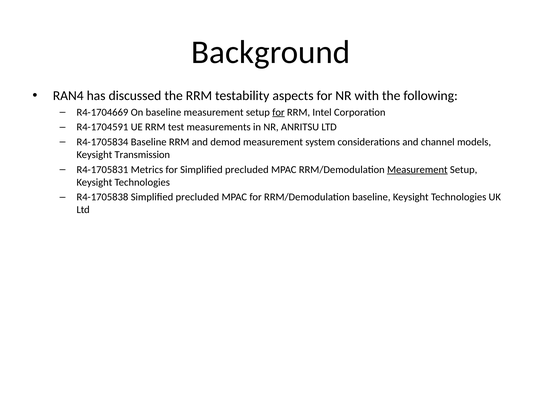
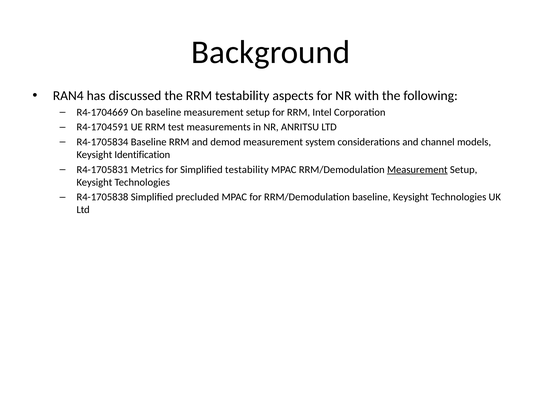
for underline: present -> none (278, 112)
Transmission: Transmission -> Identification (142, 155)
Simplified precluded: precluded -> testability (247, 170)
